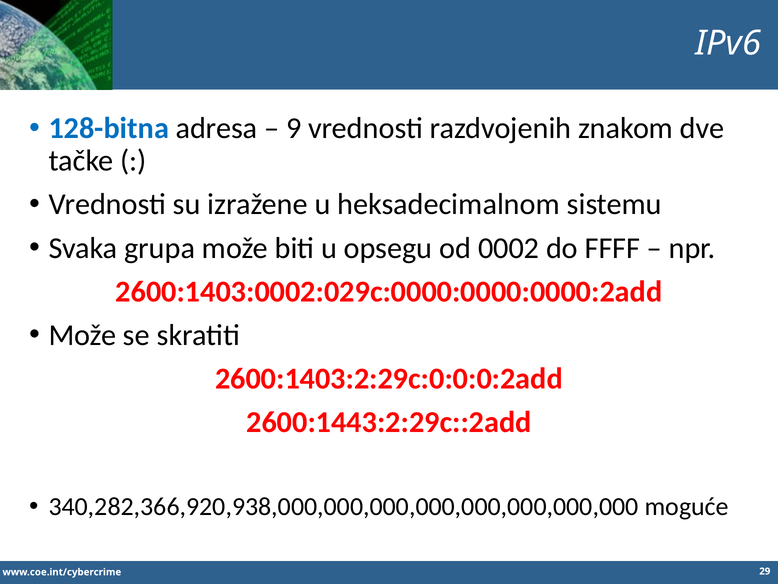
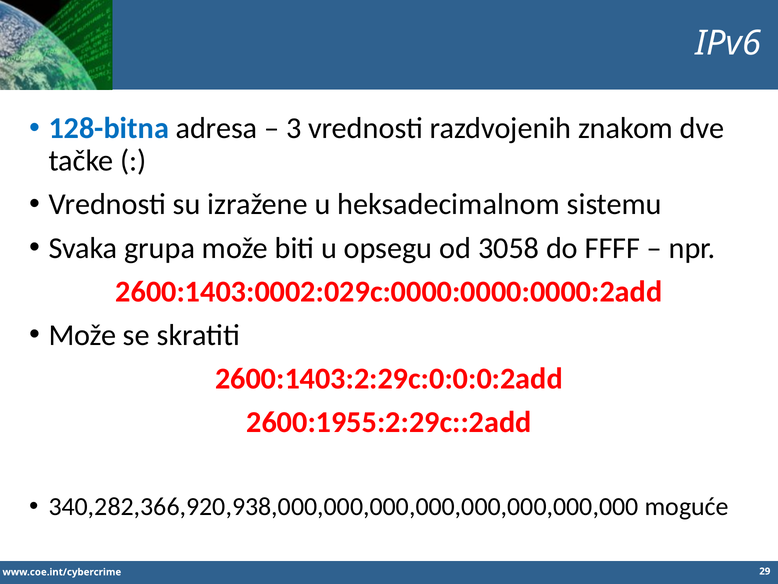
9: 9 -> 3 (294, 128)
0002: 0002 -> 3058 (509, 248)
2600:1443:2:29c::2add: 2600:1443:2:29c::2add -> 2600:1955:2:29c::2add (389, 422)
